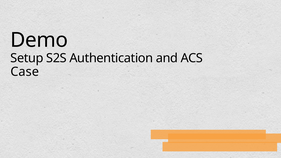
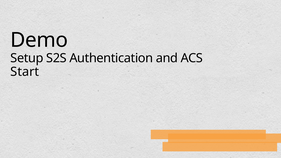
Case: Case -> Start (25, 72)
